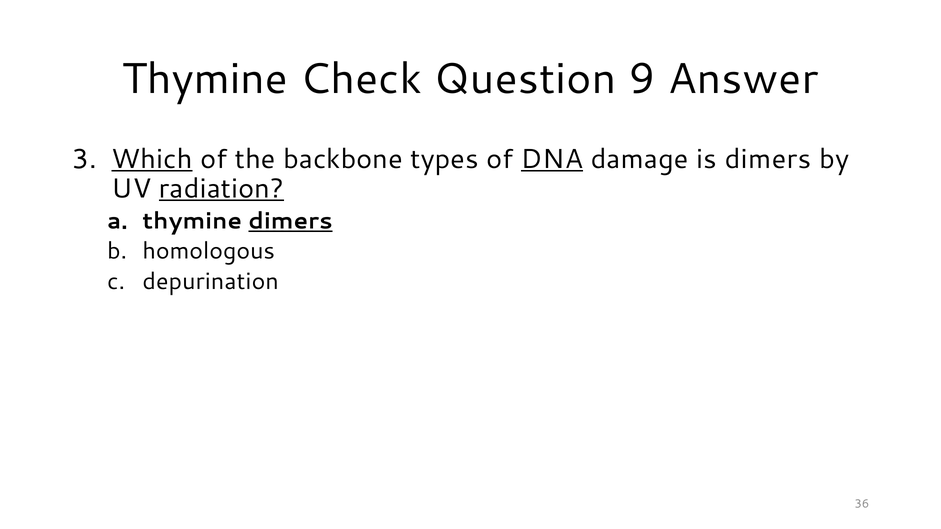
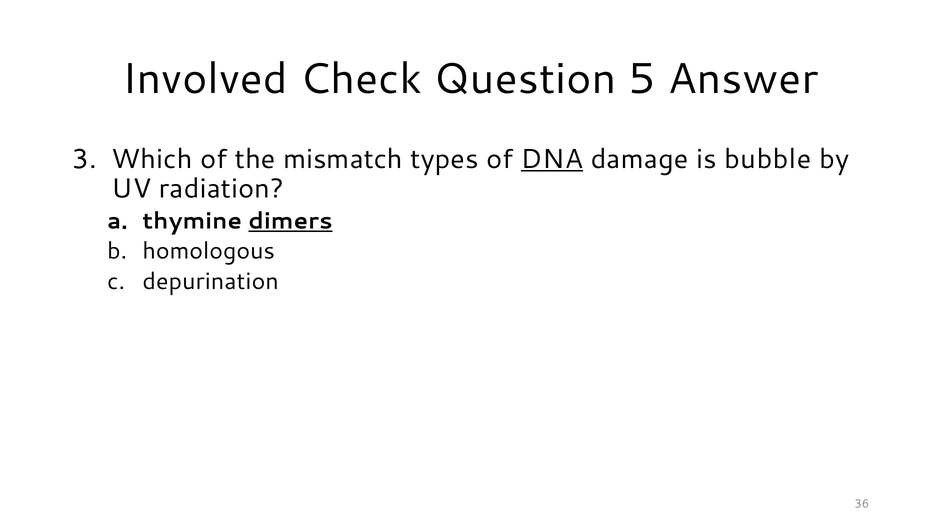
Thymine: Thymine -> Involved (205, 79)
9: 9 -> 5 (642, 79)
Which underline: present -> none (152, 159)
backbone: backbone -> mismatch (343, 159)
is dimers: dimers -> bubble (768, 159)
radiation underline: present -> none (221, 189)
